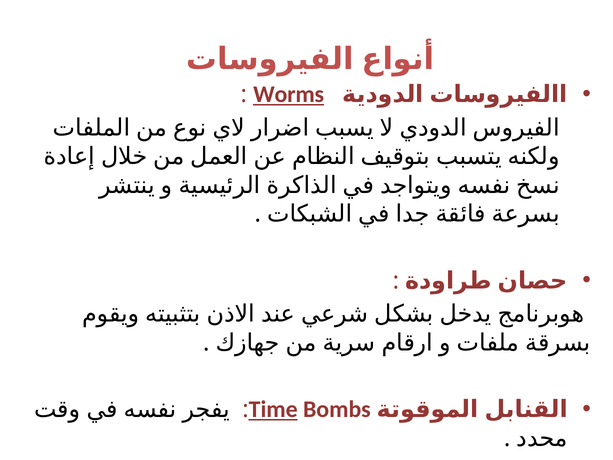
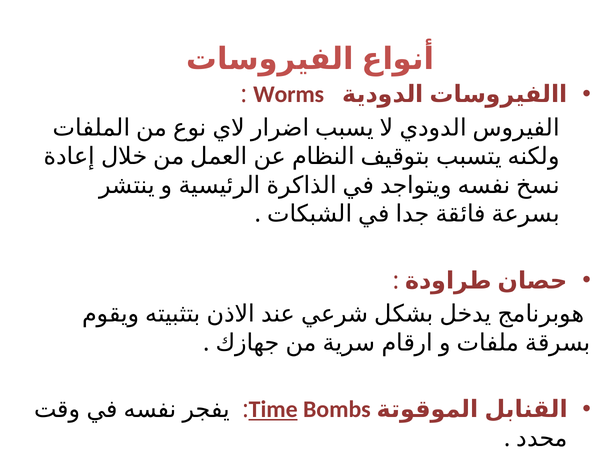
Worms underline: present -> none (289, 94)
